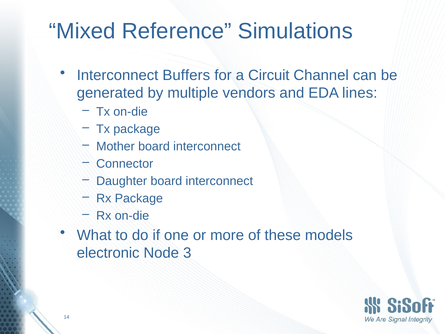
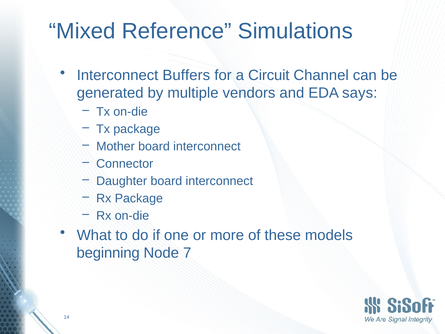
lines: lines -> says (360, 93)
electronic: electronic -> beginning (108, 253)
3: 3 -> 7 (187, 253)
